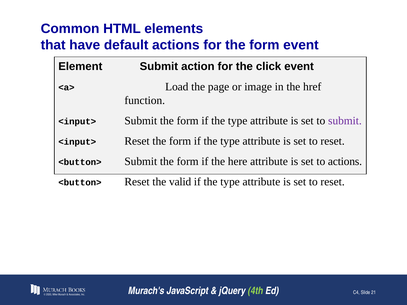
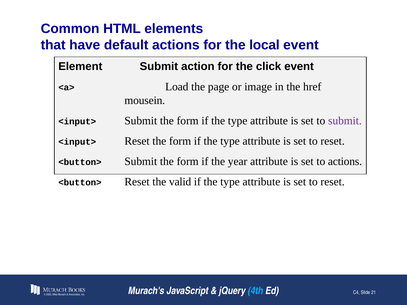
for the form: form -> local (264, 45)
function: function -> mousein (145, 100)
here: here -> year (238, 162)
4th colour: light green -> light blue (255, 291)
